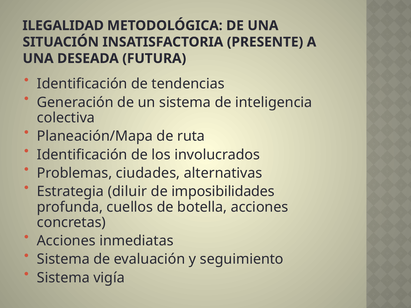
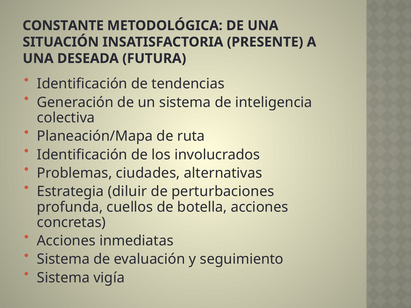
ILEGALIDAD: ILEGALIDAD -> CONSTANTE (63, 26)
imposibilidades: imposibilidades -> perturbaciones (223, 192)
